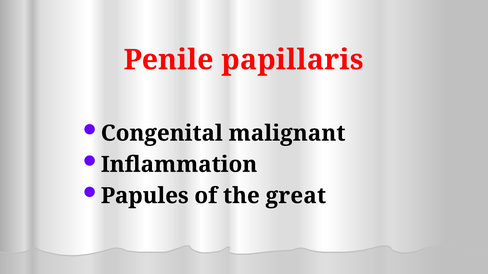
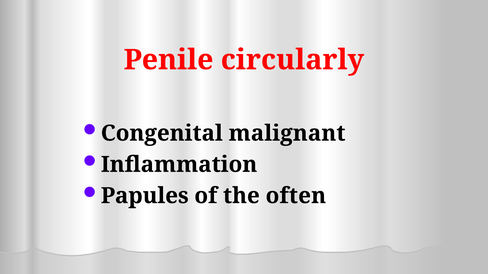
papillaris: papillaris -> circularly (292, 60)
great: great -> often (296, 196)
